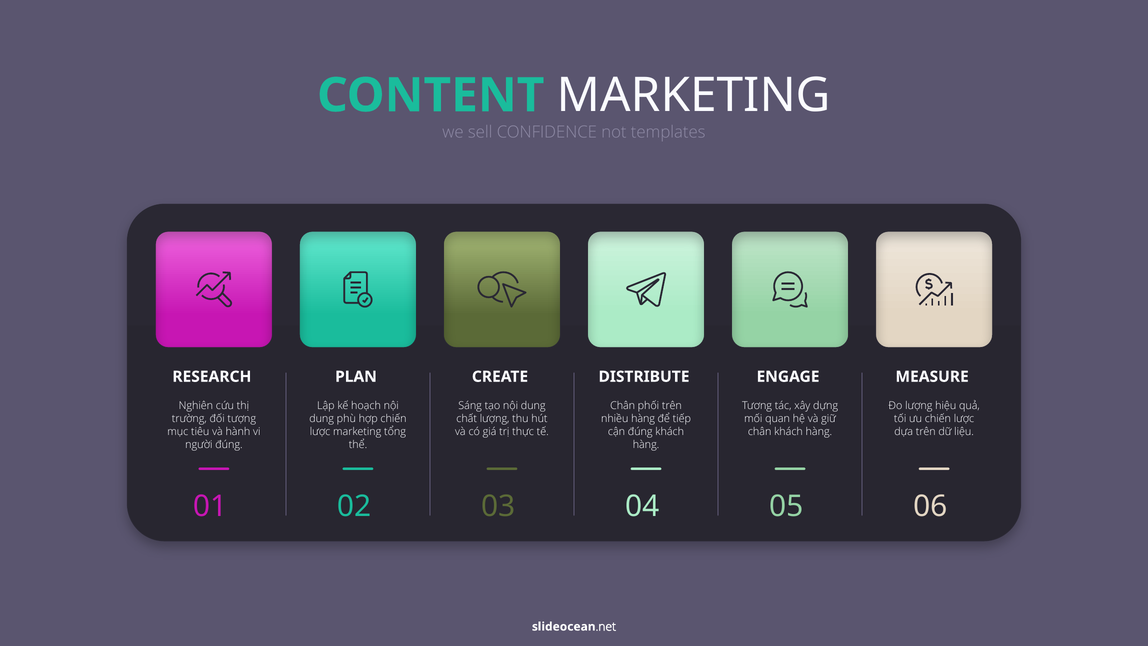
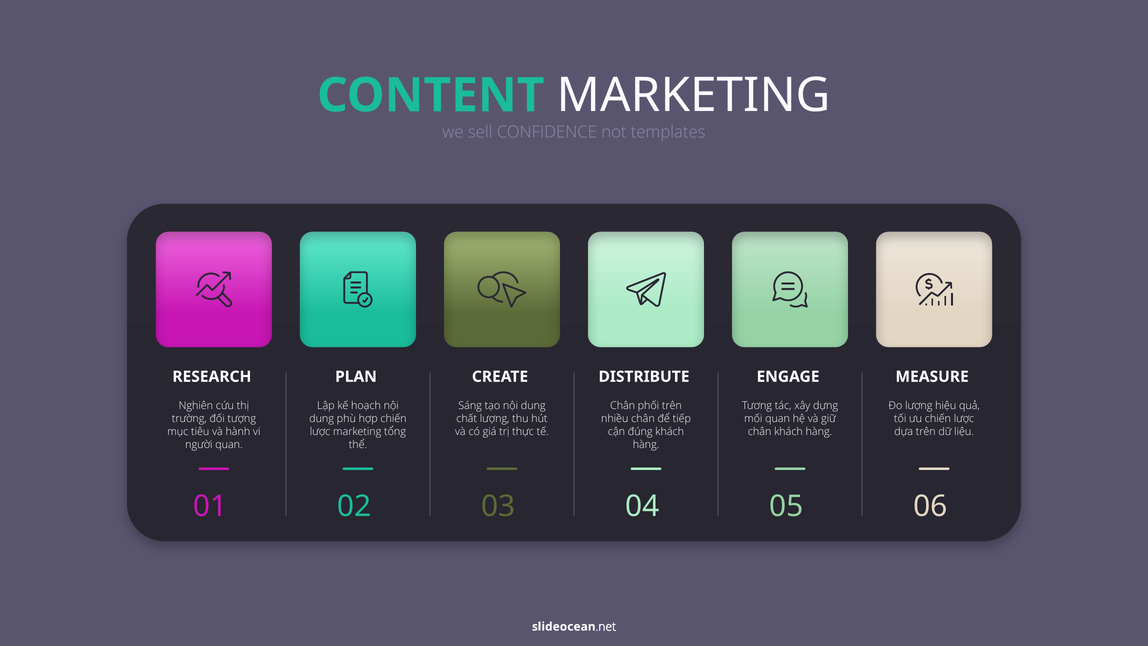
nhiều hàng: hàng -> chân (643, 418)
người đúng: đúng -> quan (229, 444)
